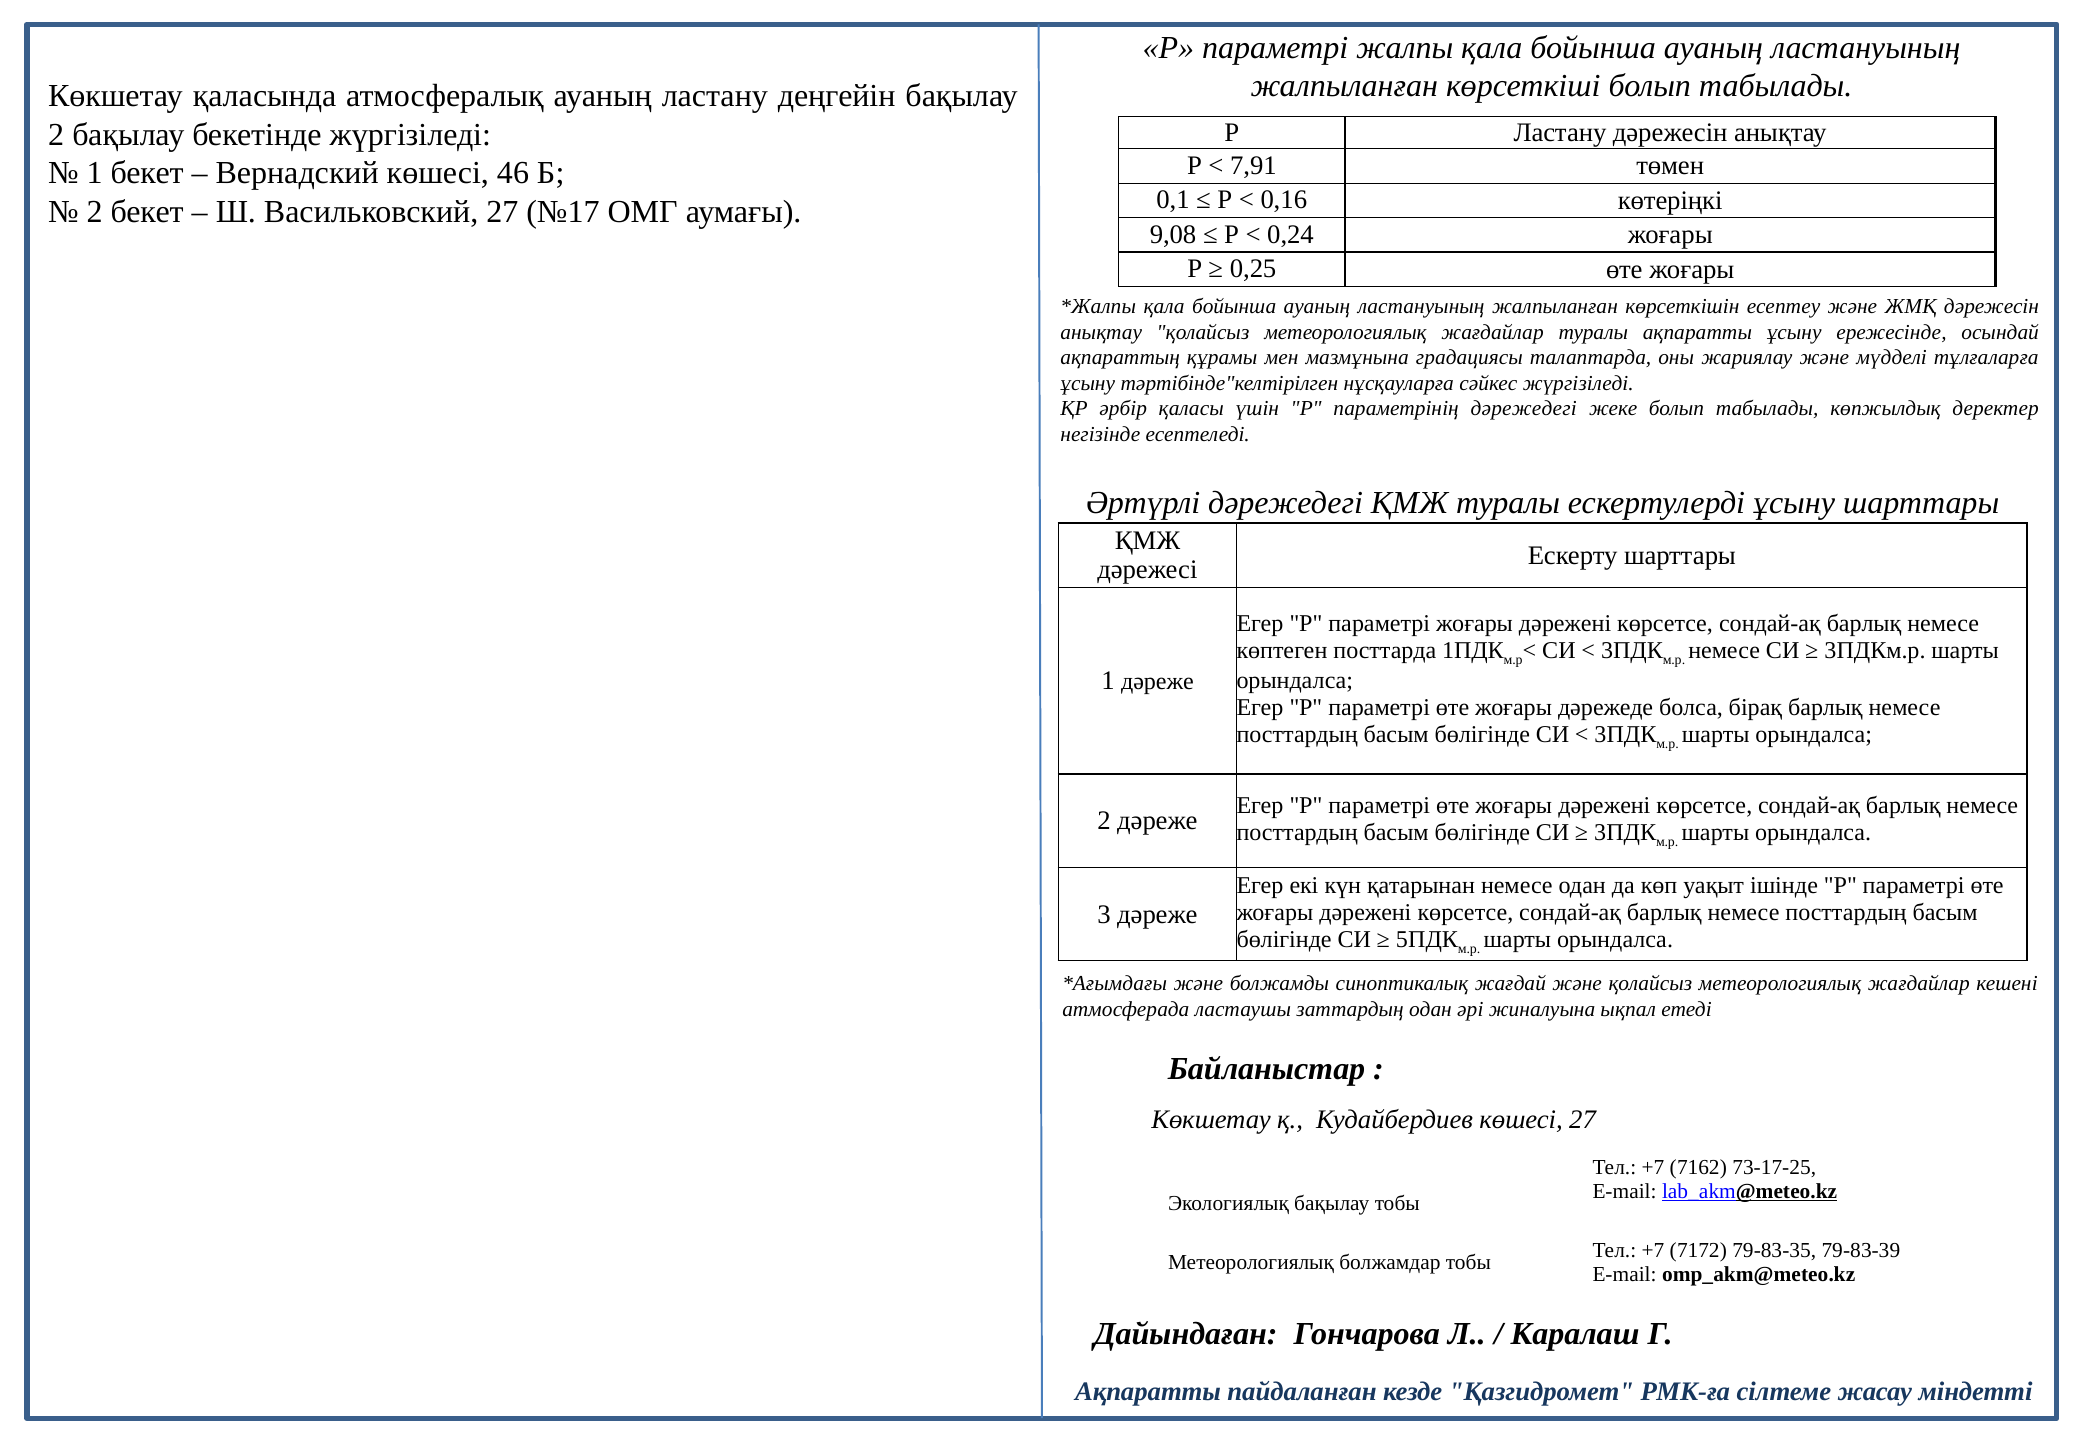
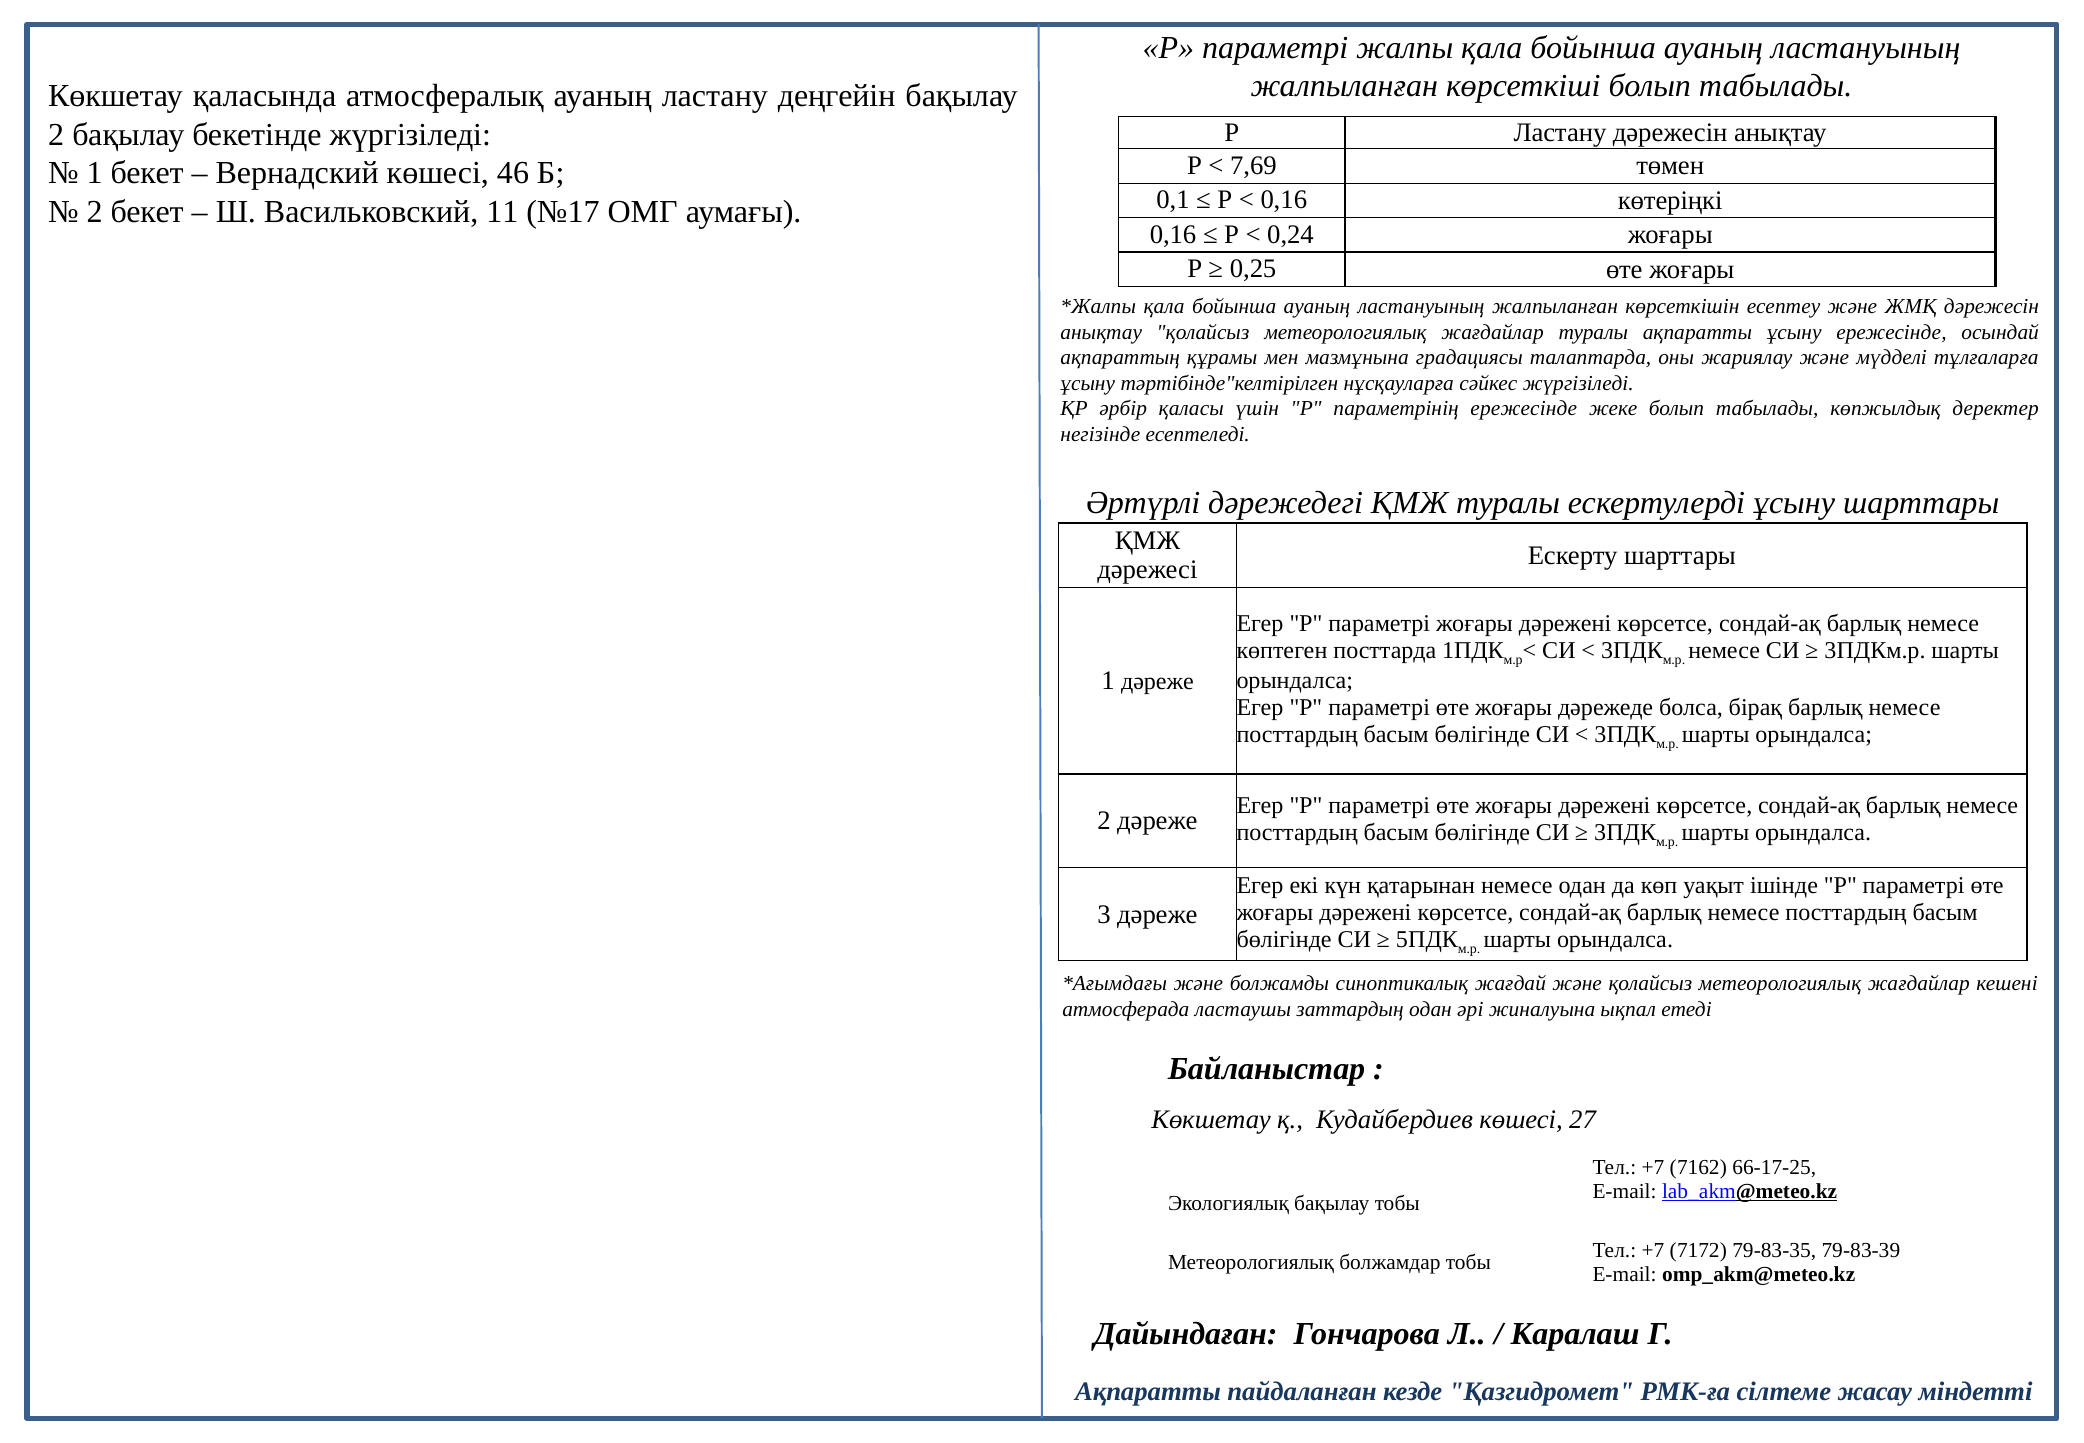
7,91: 7,91 -> 7,69 (1253, 166)
Васильковский 27: 27 -> 11 (502, 212)
9,08: 9,08 -> 0,16 (1173, 235)
параметрінің дәрежедегі: дәрежедегі -> ережесінде (1524, 409)
73-17-25: 73-17-25 -> 66-17-25 (1774, 1167)
